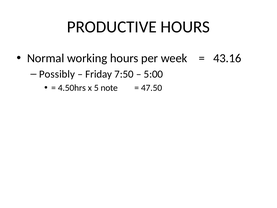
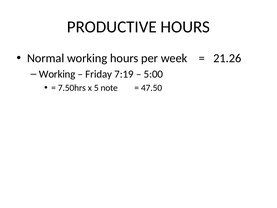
43.16: 43.16 -> 21.26 (227, 58)
Possibly: Possibly -> Working (57, 74)
7:50: 7:50 -> 7:19 (124, 74)
4.50hrs: 4.50hrs -> 7.50hrs (72, 88)
